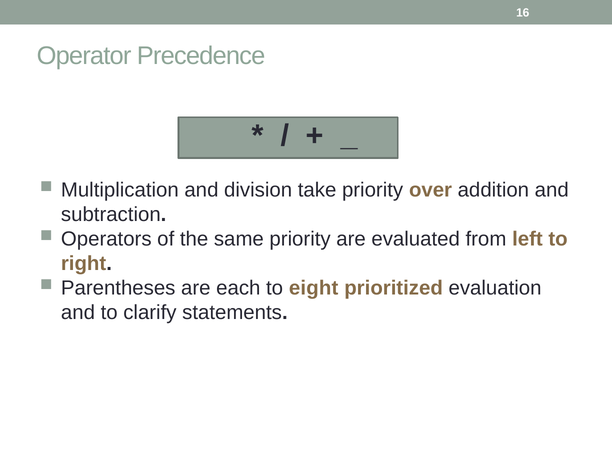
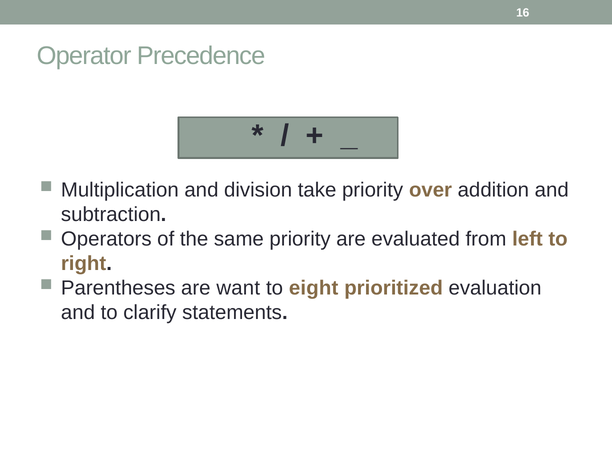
each: each -> want (238, 288)
